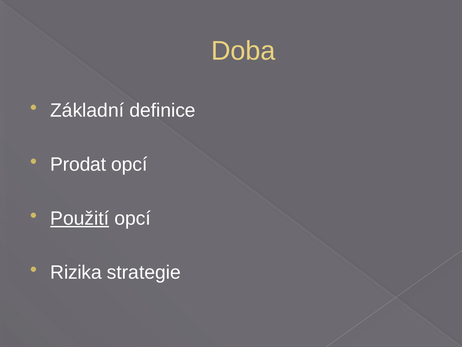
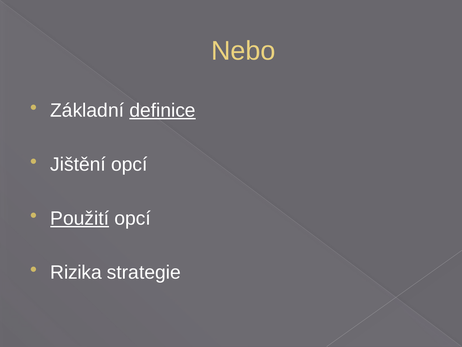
Doba: Doba -> Nebo (243, 51)
definice underline: none -> present (163, 110)
Prodat: Prodat -> Jištění (78, 164)
